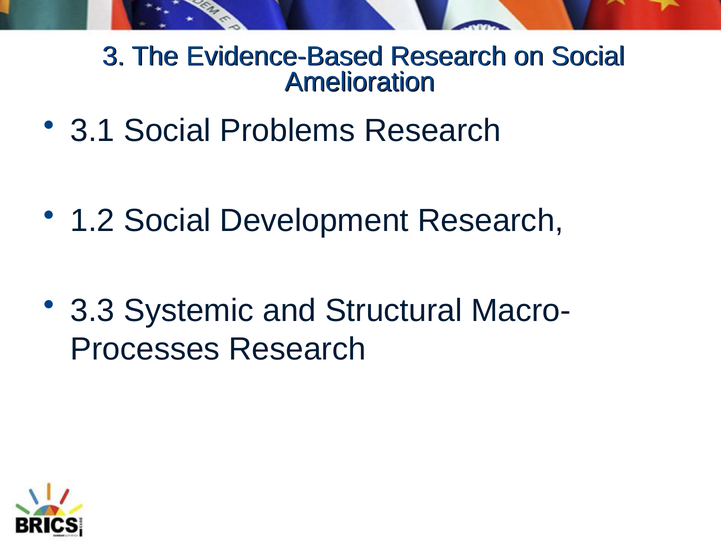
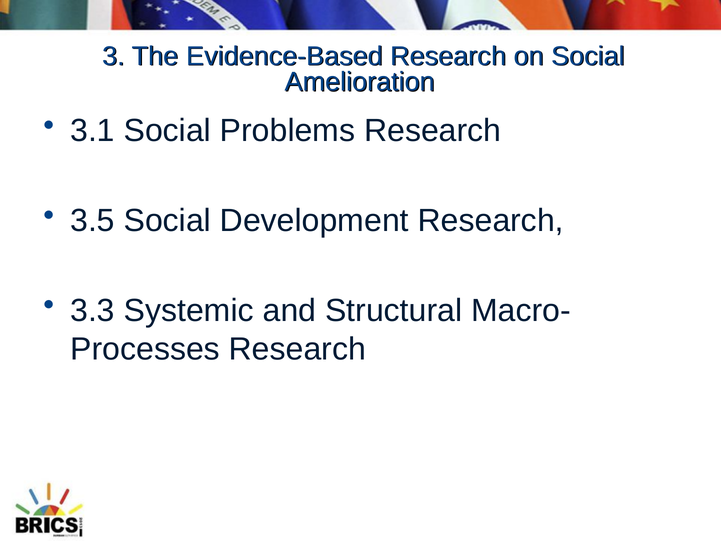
1.2: 1.2 -> 3.5 (93, 221)
